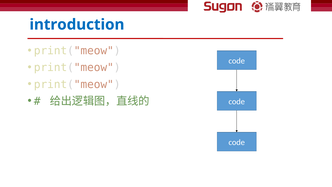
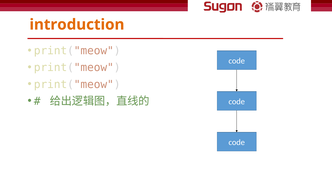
introduction colour: blue -> orange (77, 25)
